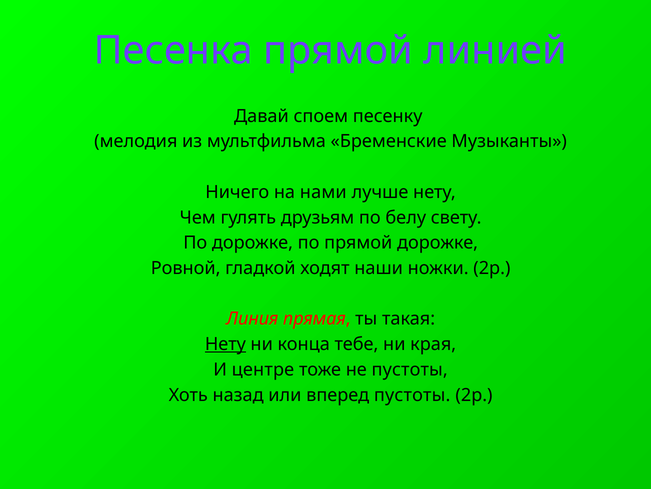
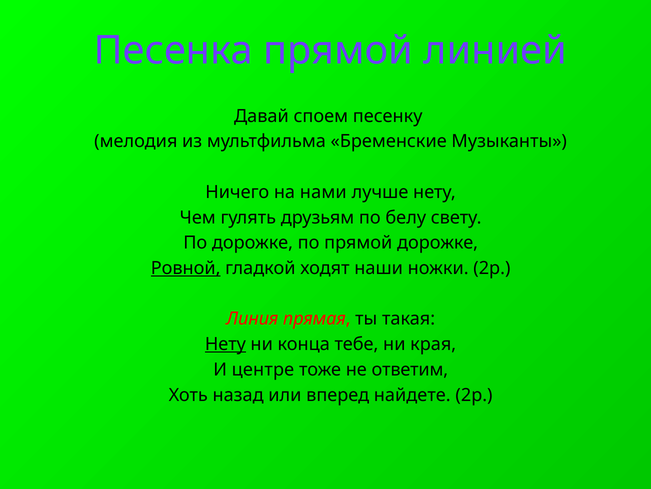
Ровной underline: none -> present (186, 268)
не пустоты: пустоты -> ответим (410, 369)
вперед пустоты: пустоты -> найдете (412, 394)
